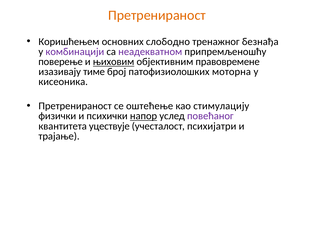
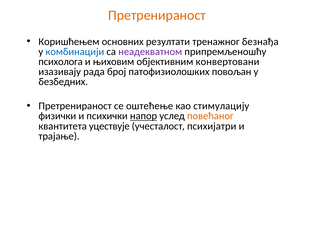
слободно: слободно -> резултати (168, 42)
комбинацији colour: purple -> blue (75, 52)
поверење: поверење -> психолога (61, 62)
њиховим underline: present -> none (114, 62)
правовремене: правовремене -> конвертовани (228, 62)
тиме: тиме -> рада (94, 72)
моторна: моторна -> повољан (232, 72)
кисеоника: кисеоника -> безбедних (63, 82)
повећаног colour: purple -> orange (210, 116)
